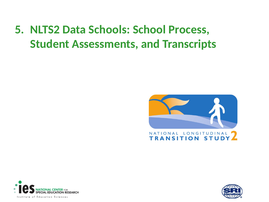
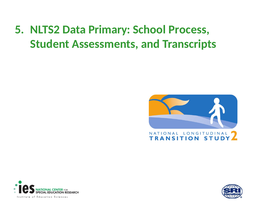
Schools: Schools -> Primary (109, 30)
